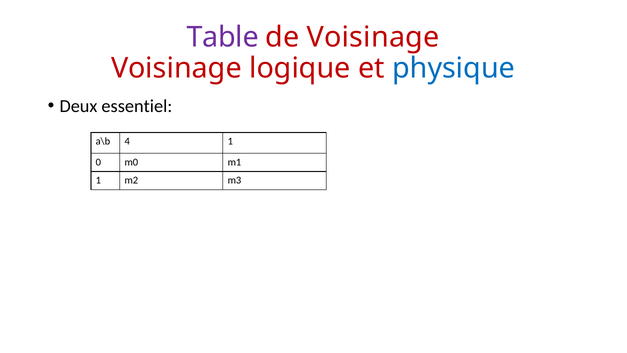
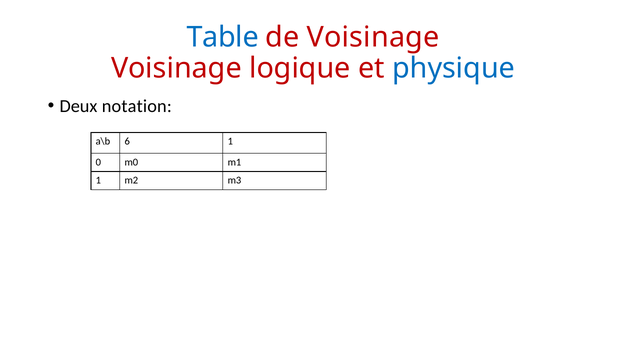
Table colour: purple -> blue (223, 37)
essentiel: essentiel -> notation (137, 106)
4: 4 -> 6 (127, 141)
